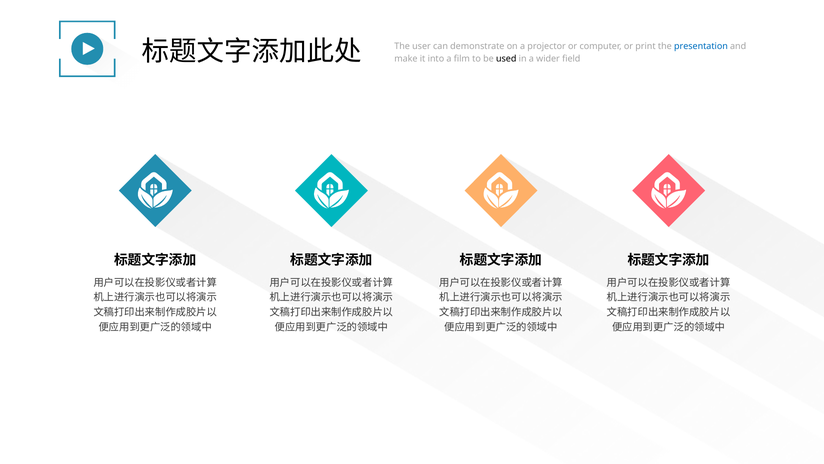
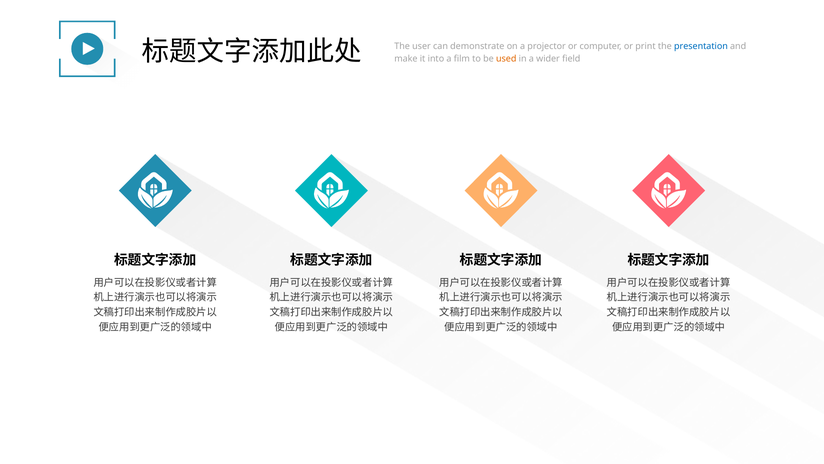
used colour: black -> orange (506, 59)
